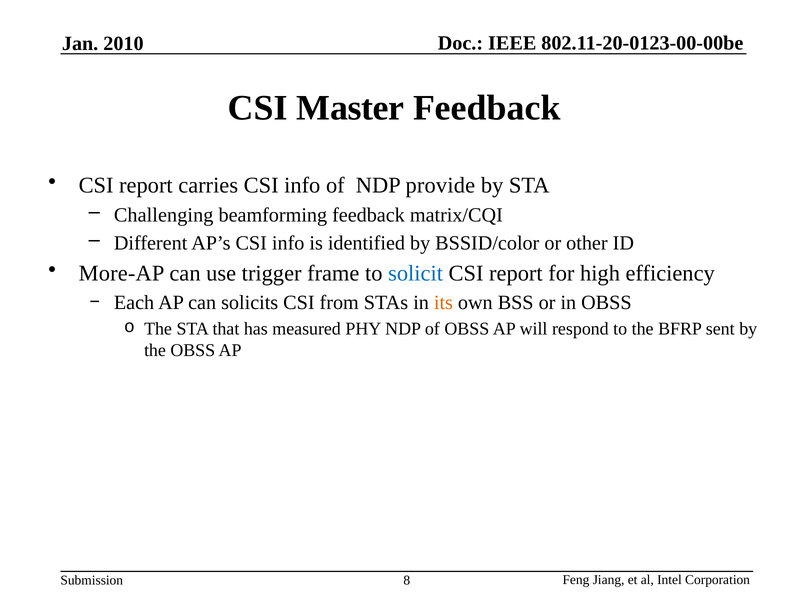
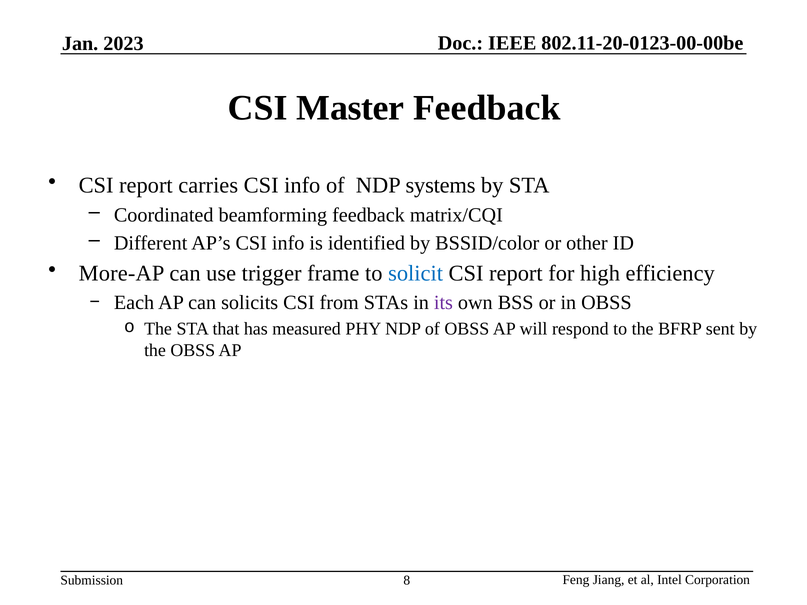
2010: 2010 -> 2023 (123, 44)
provide: provide -> systems (441, 186)
Challenging: Challenging -> Coordinated (164, 215)
its colour: orange -> purple (443, 303)
